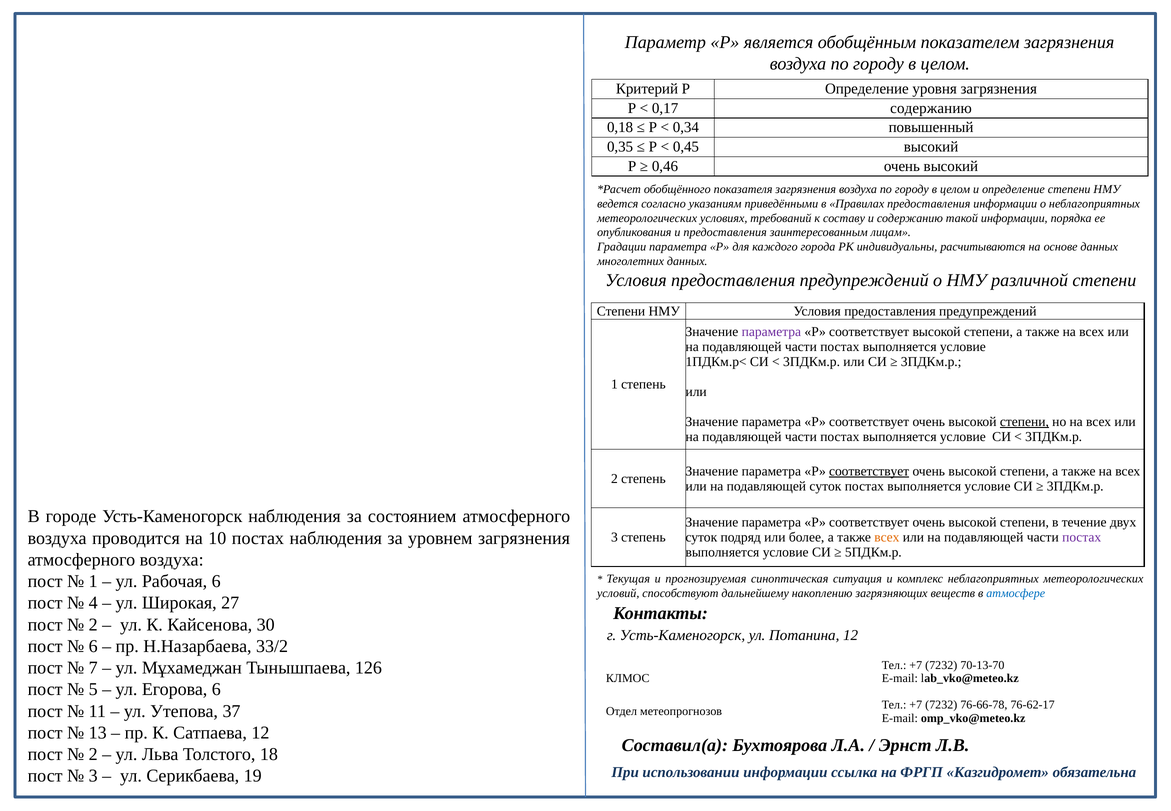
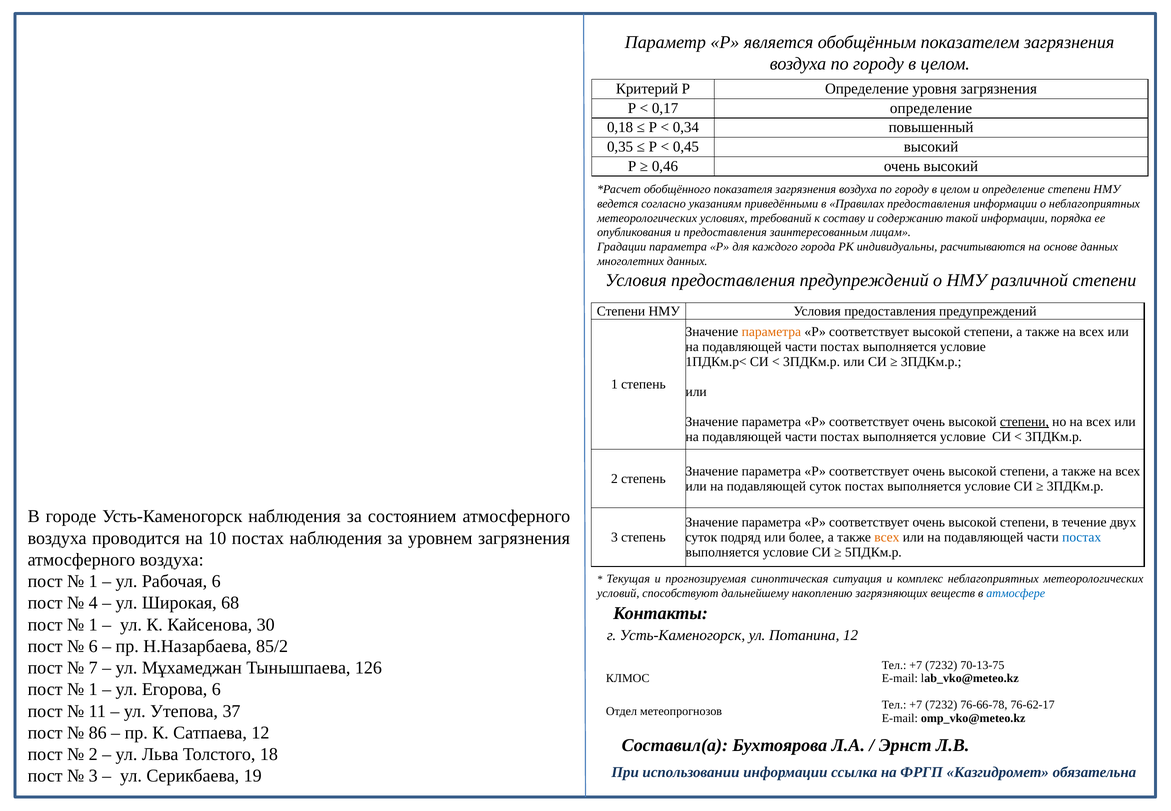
0,17 содержанию: содержанию -> определение (931, 108)
параметра colour: purple -> orange (771, 332)
соответствует underline: present -> none (869, 471)
постах colour: purple -> blue (1082, 537)
27: 27 -> 68 (230, 603)
2: 2 -> 1 (93, 624)
33/2: 33/2 -> 85/2 (272, 646)
70-13-70: 70-13-70 -> 70-13-75 (982, 665)
5: 5 -> 1 (93, 689)
13: 13 -> 86 (98, 732)
